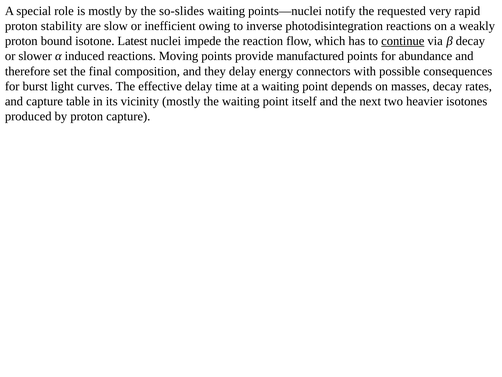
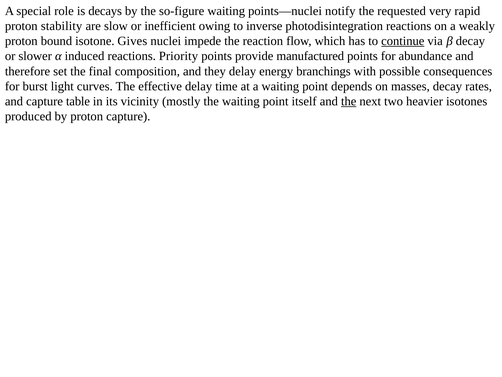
is mostly: mostly -> decays (105, 11)
so-slides: so-slides -> so-figure (182, 11)
Latest: Latest -> Gives (132, 41)
Moving: Moving -> Priority (178, 56)
connectors: connectors -> branchings (323, 71)
the underline: none -> present (349, 101)
